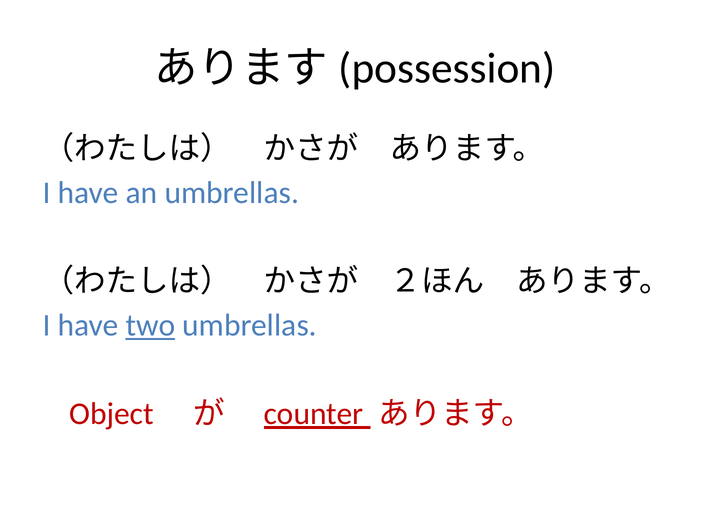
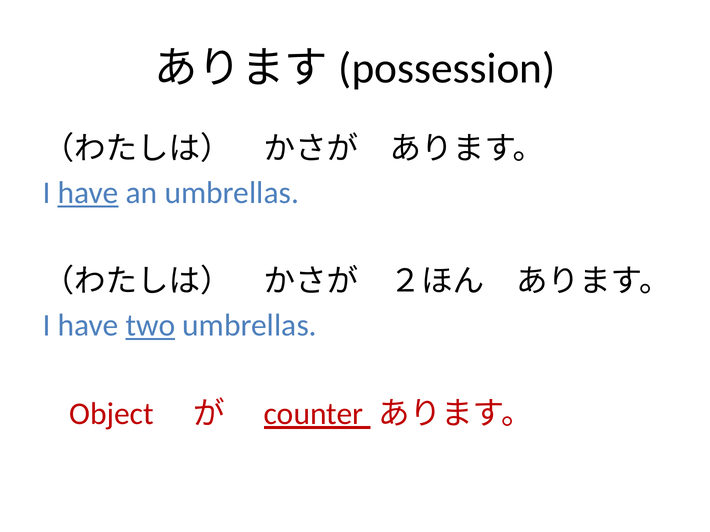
have underline: none -> present (88, 193)
